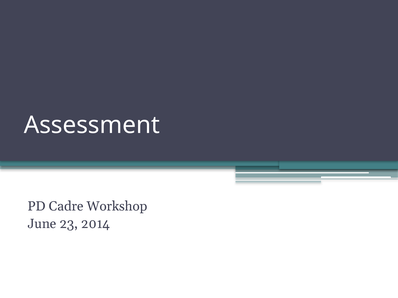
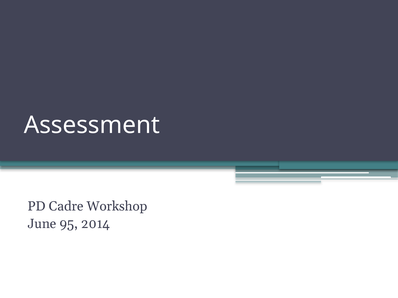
23: 23 -> 95 (69, 224)
